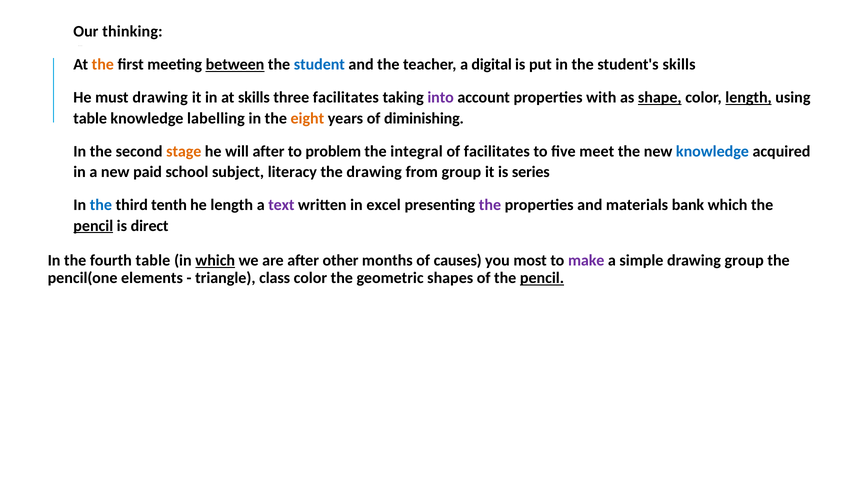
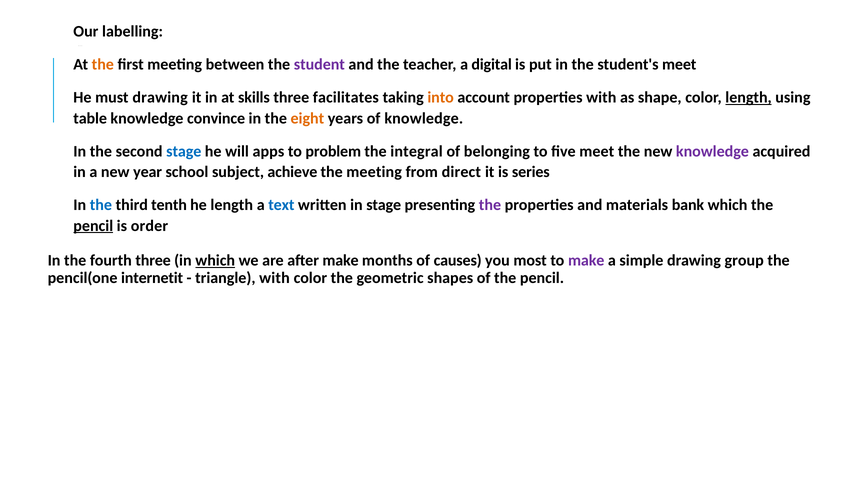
thinking: thinking -> labelling (133, 31)
between underline: present -> none (235, 64)
student colour: blue -> purple (319, 64)
student's skills: skills -> meet (679, 64)
into colour: purple -> orange (441, 98)
shape underline: present -> none (660, 98)
labelling: labelling -> convince (216, 118)
of diminishing: diminishing -> knowledge (424, 118)
stage colour: orange -> blue (184, 151)
will after: after -> apps (268, 151)
of facilitates: facilitates -> belonging (497, 151)
knowledge colour: blue -> purple (712, 151)
paid: paid -> year (148, 172)
literacy: literacy -> achieve (292, 172)
the drawing: drawing -> meeting (374, 172)
from group: group -> direct (461, 172)
text colour: purple -> blue (281, 205)
in excel: excel -> stage (384, 205)
direct: direct -> order (149, 225)
fourth table: table -> three (153, 260)
after other: other -> make (341, 260)
elements: elements -> internetit (152, 278)
triangle class: class -> with (275, 278)
pencil underline: present -> none (542, 278)
